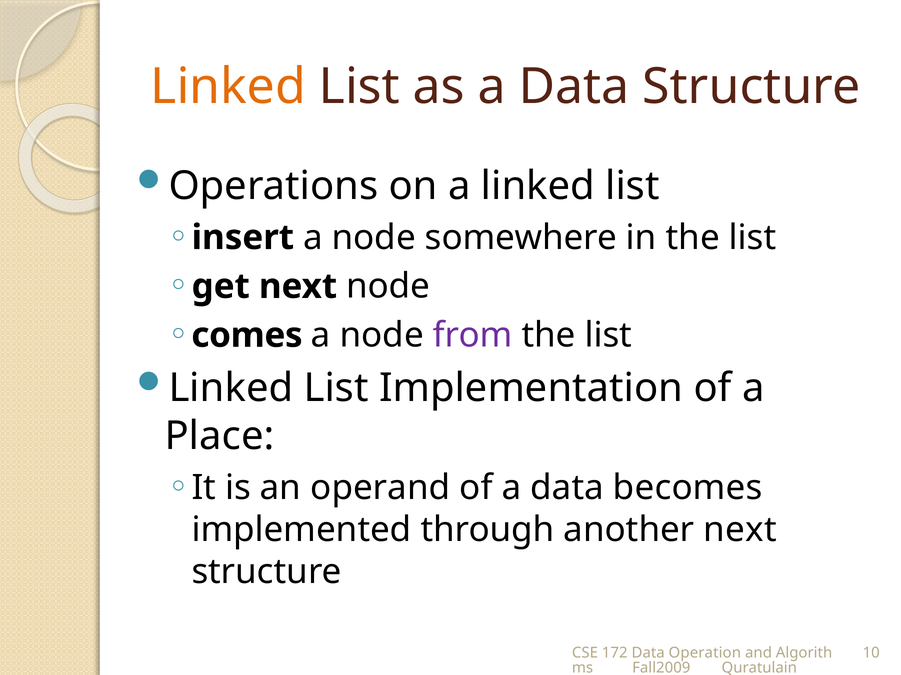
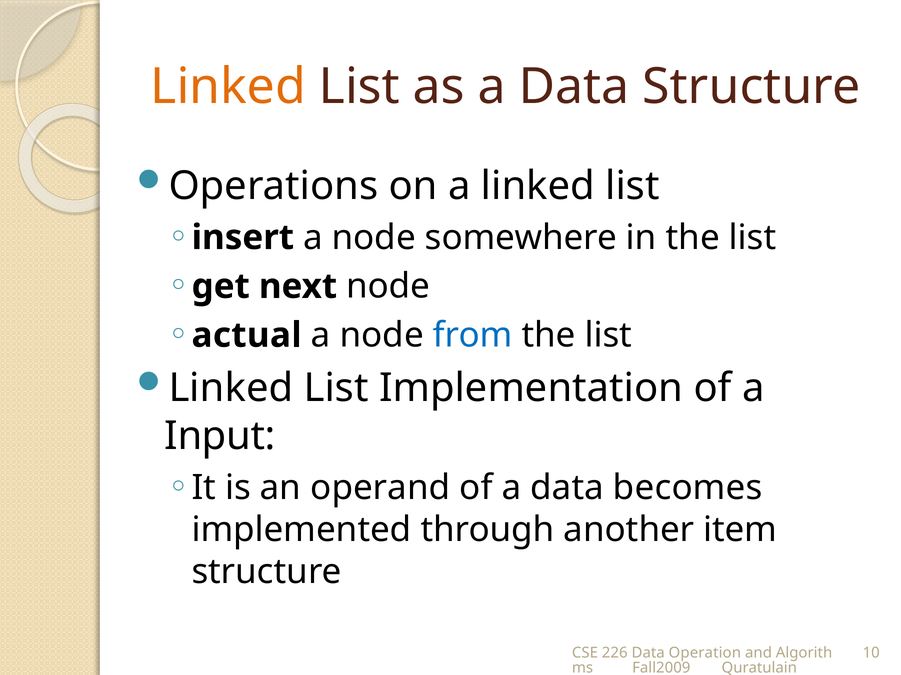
comes: comes -> actual (247, 336)
from colour: purple -> blue (473, 336)
Place: Place -> Input (220, 437)
another next: next -> item (740, 530)
172: 172 -> 226 (615, 653)
